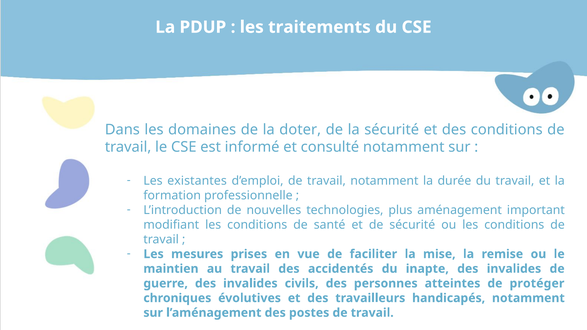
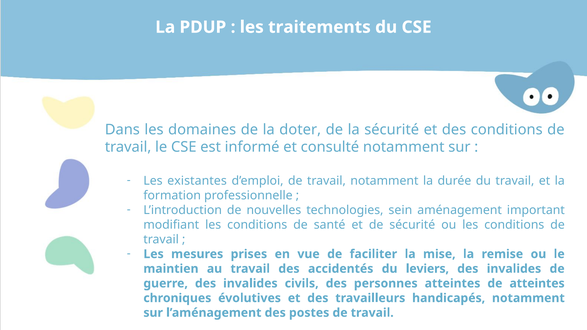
plus: plus -> sein (400, 210)
inapte: inapte -> leviers (427, 269)
de protéger: protéger -> atteintes (537, 284)
